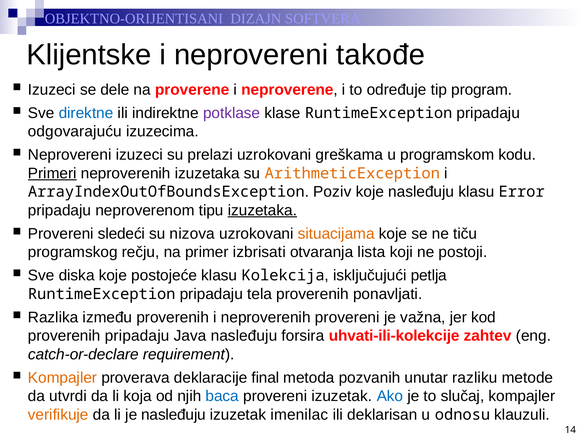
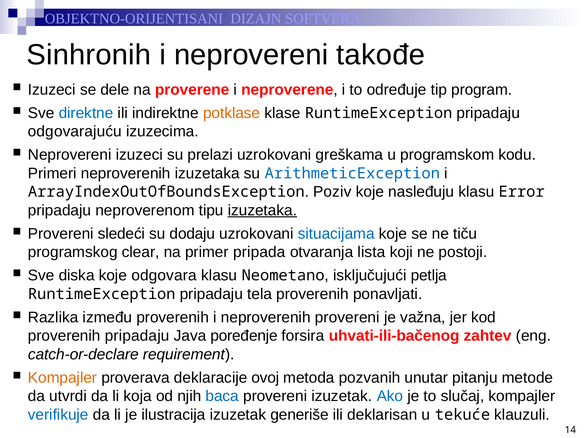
Klijentske: Klijentske -> Sinhronih (89, 55)
potklase colour: purple -> orange (232, 113)
Primeri underline: present -> none (52, 173)
ArithmeticException colour: orange -> blue (352, 173)
nizova: nizova -> dodaju (192, 234)
situacijama colour: orange -> blue (336, 234)
rečju: rečju -> clear (141, 252)
izbrisati: izbrisati -> pripada (259, 252)
postojeće: postojeće -> odgovara (164, 275)
Kolekcija: Kolekcija -> Neometano (283, 275)
Java nasleđuju: nasleđuju -> poređenje (244, 336)
uhvati-ili-kolekcije: uhvati-ili-kolekcije -> uhvati-ili-bačenog (394, 336)
final: final -> ovoj (265, 378)
razliku: razliku -> pitanju (475, 378)
verifikuje colour: orange -> blue (58, 415)
je nasleđuju: nasleđuju -> ilustracija (173, 415)
imenilac: imenilac -> generiše (300, 415)
odnosu: odnosu -> tekuće (462, 415)
